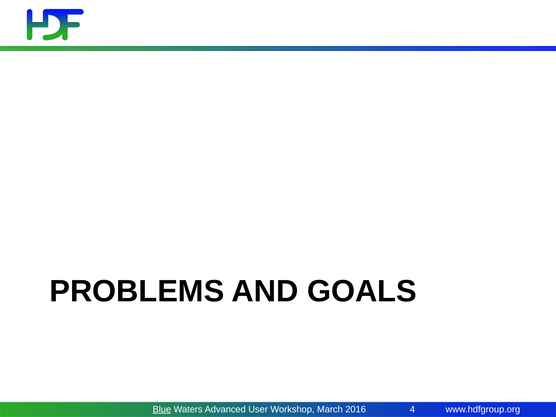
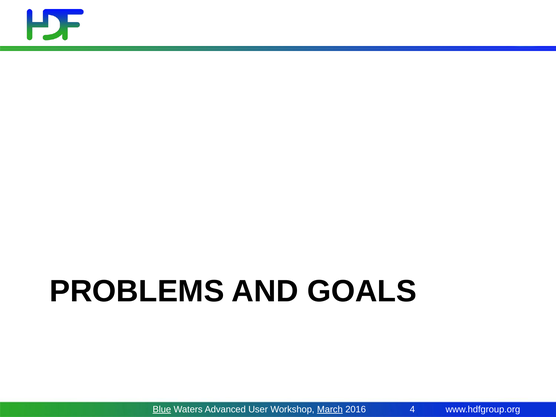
March underline: none -> present (330, 409)
